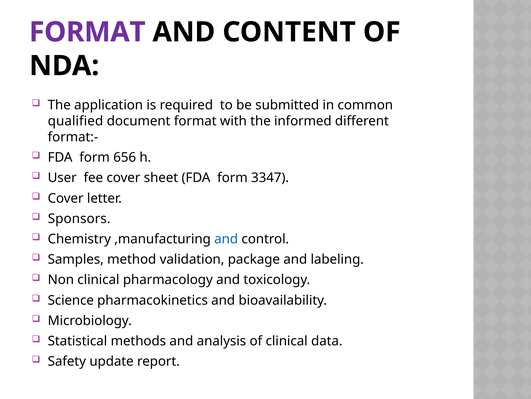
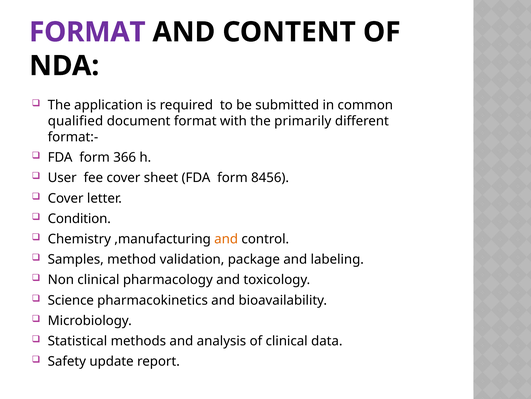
informed: informed -> primarily (303, 121)
656: 656 -> 366 (125, 157)
3347: 3347 -> 8456 (270, 178)
Sponsors: Sponsors -> Condition (79, 218)
and colour: blue -> orange (226, 239)
